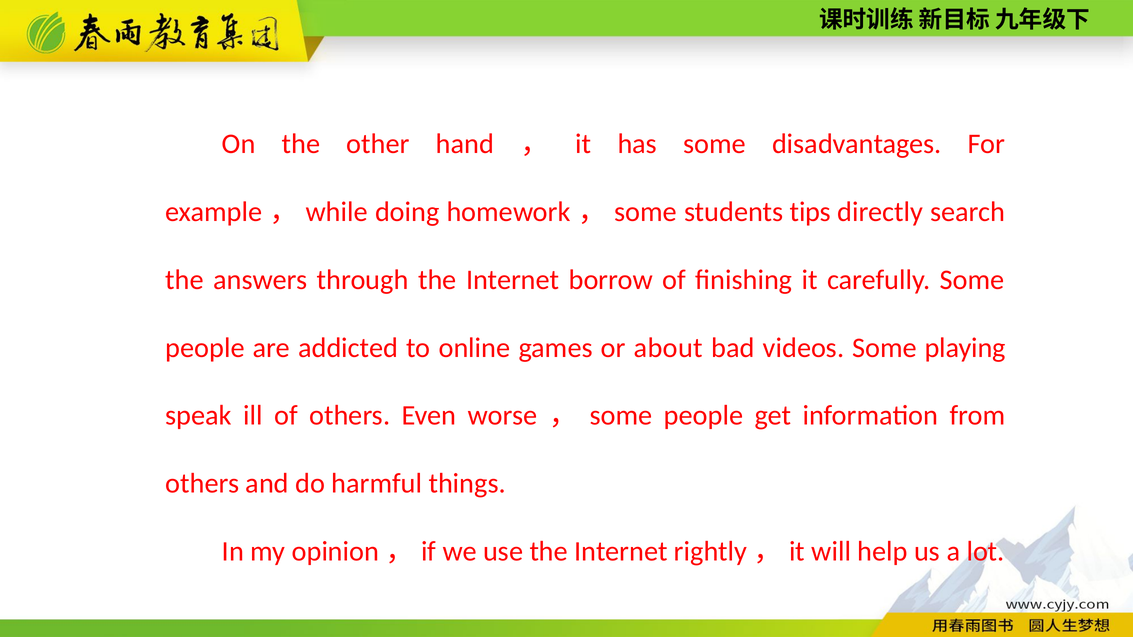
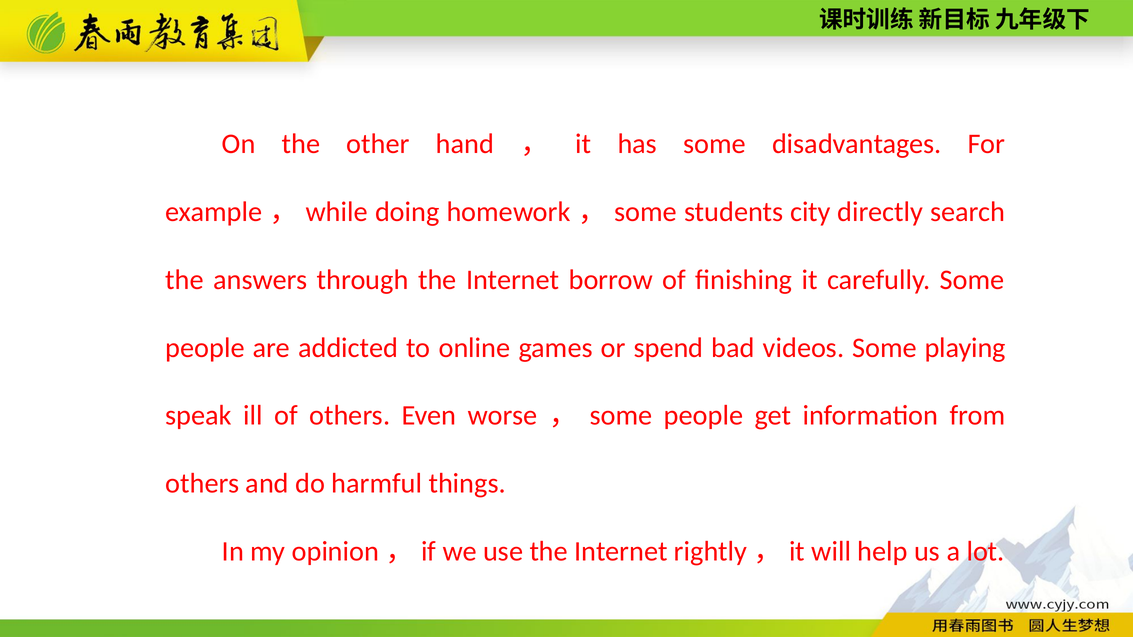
tips: tips -> city (810, 212)
about: about -> spend (669, 348)
